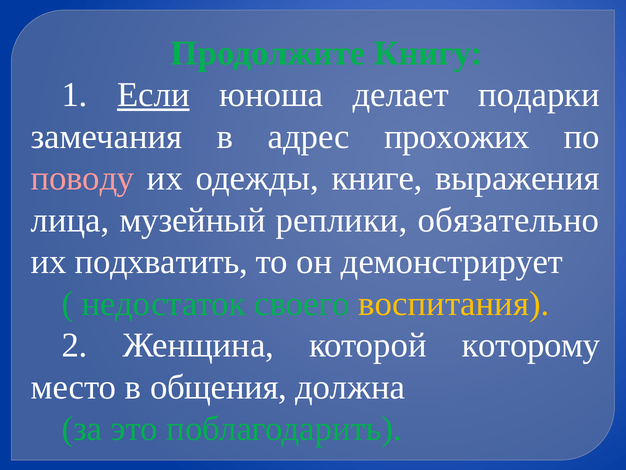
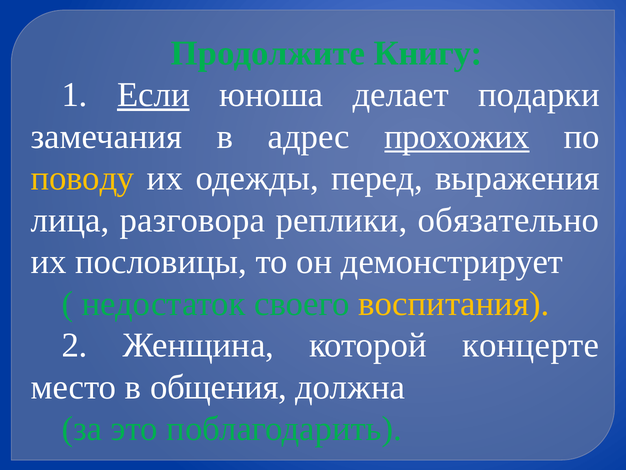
прохожих underline: none -> present (457, 136)
поводу colour: pink -> yellow (83, 178)
книге: книге -> перед (377, 178)
музейный: музейный -> разговора (192, 220)
подхватить: подхватить -> пословицы (161, 262)
которому: которому -> концерте (531, 345)
